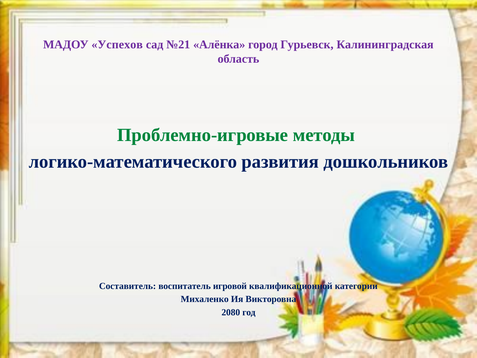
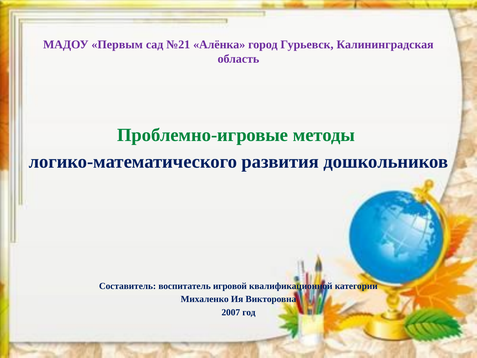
Успехов: Успехов -> Первым (117, 45)
2080: 2080 -> 2007 (231, 312)
